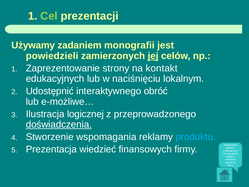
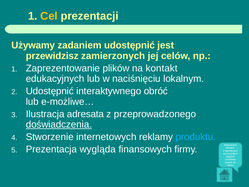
Cel colour: light green -> yellow (49, 16)
zadaniem monografii: monografii -> udostępnić (129, 45)
powiedzieli: powiedzieli -> przewidzisz (52, 56)
jej underline: present -> none (153, 56)
strony: strony -> plików (116, 68)
logicznej: logicznej -> adresata (85, 114)
wspomagania: wspomagania -> internetowych (106, 137)
wiedzieć: wiedzieć -> wygląda (98, 149)
